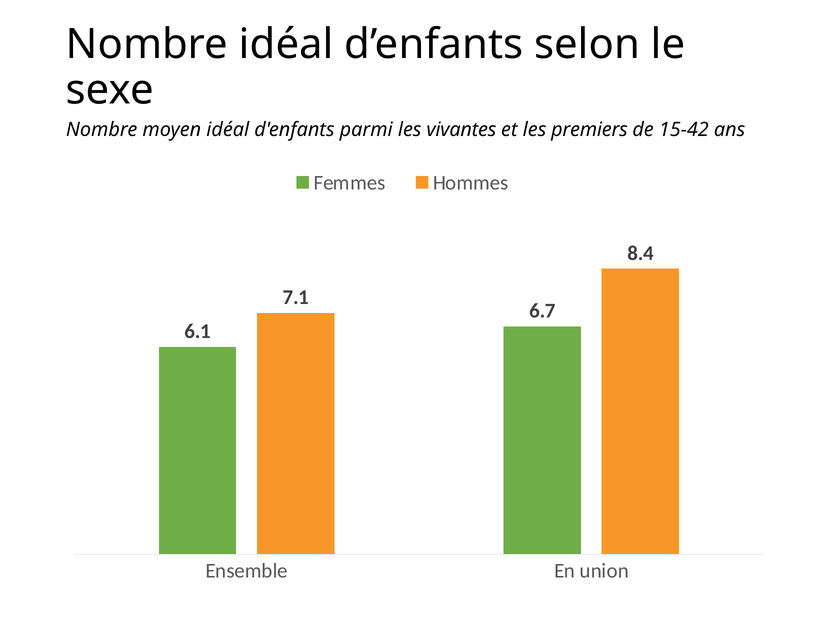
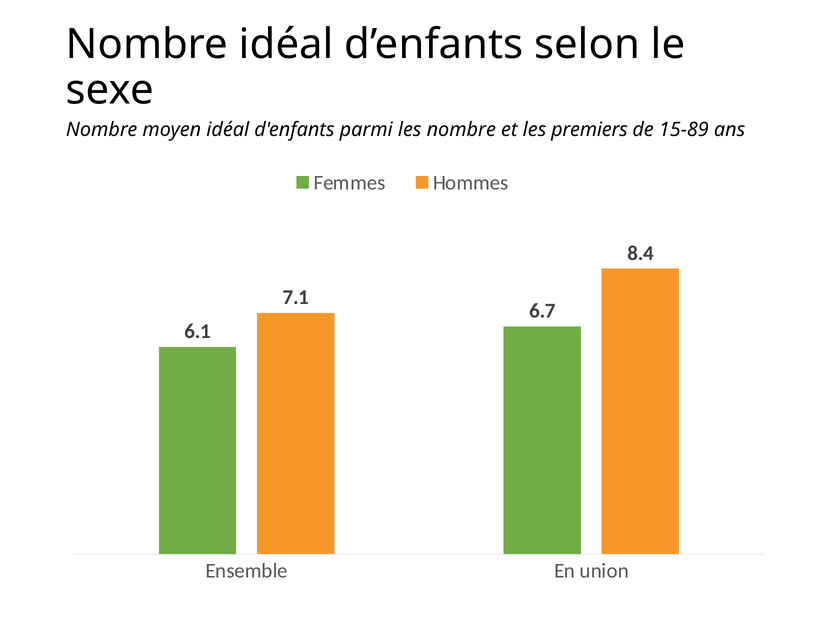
les vivantes: vivantes -> nombre (461, 129)
15-42: 15-42 -> 15-89 (684, 129)
